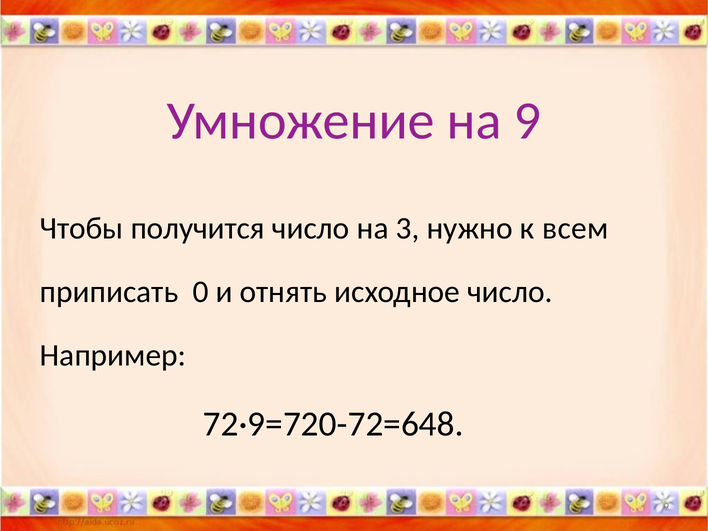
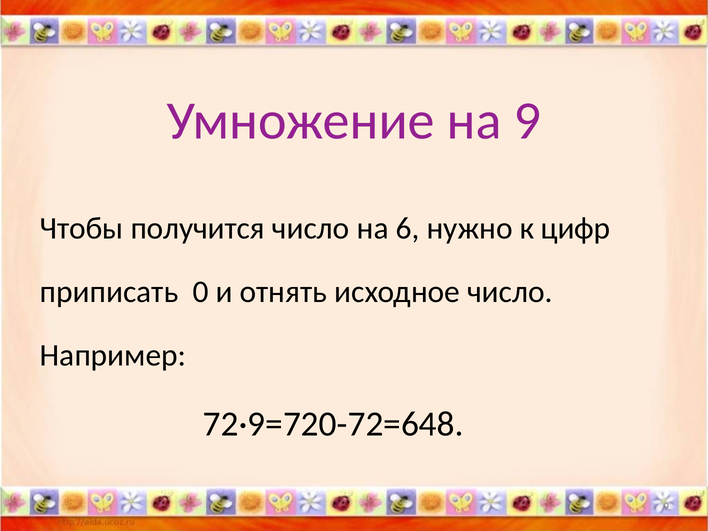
3: 3 -> 6 (408, 228)
всем: всем -> цифр (576, 228)
